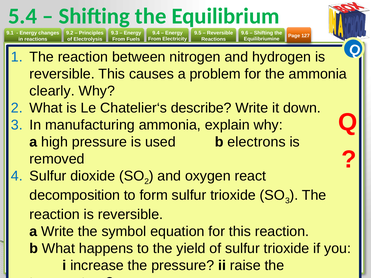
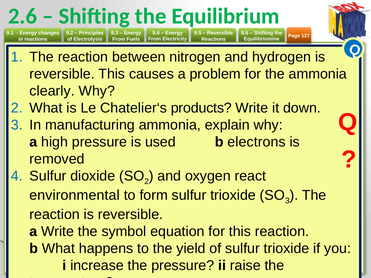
5.4: 5.4 -> 2.6 (23, 16)
describe: describe -> products (201, 108)
decomposition: decomposition -> environmental (75, 195)
